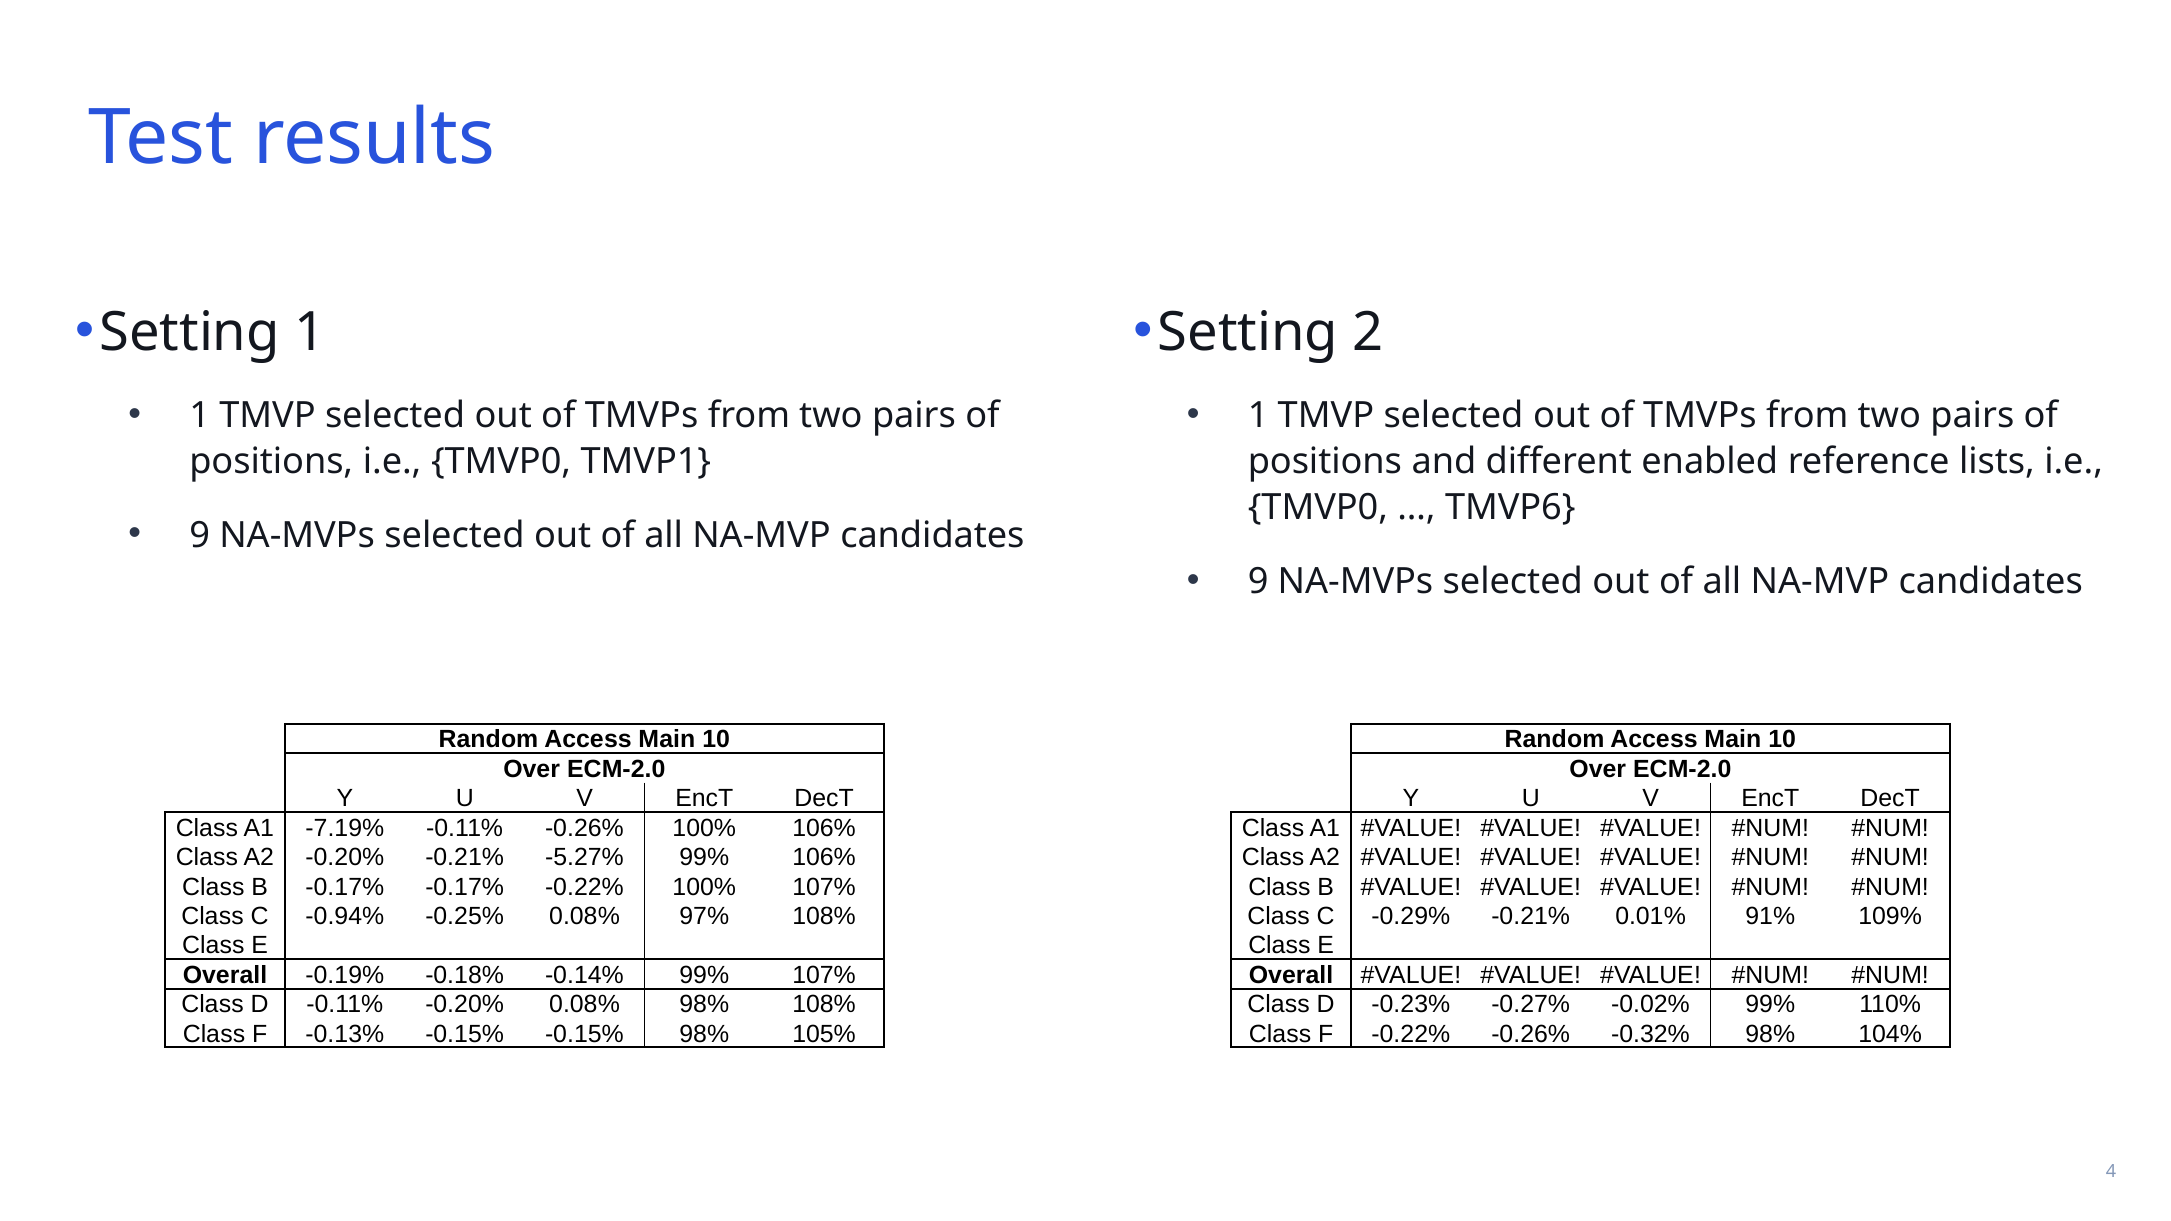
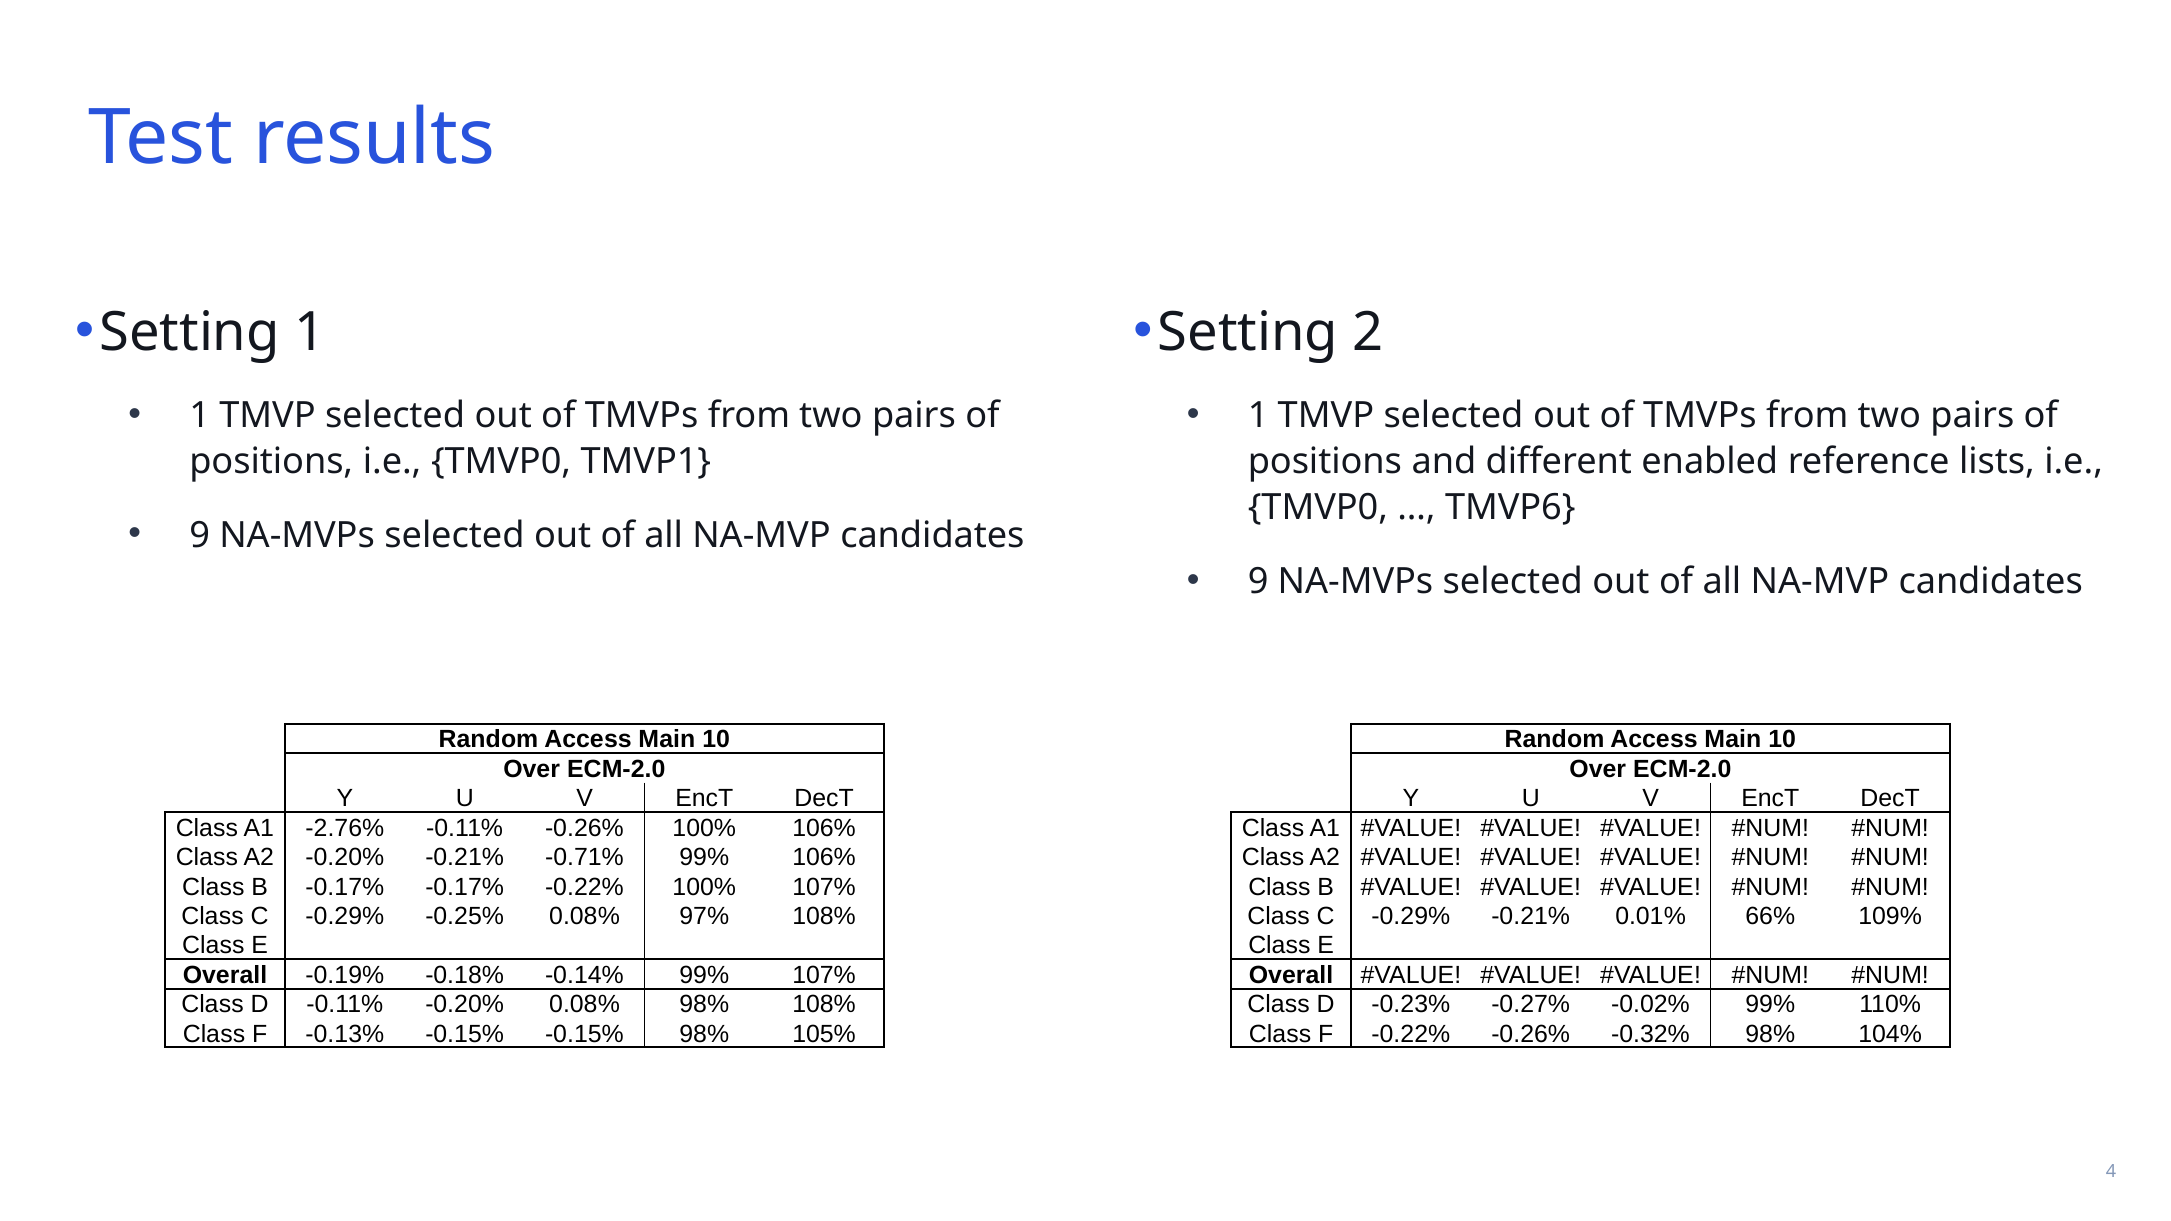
-7.19%: -7.19% -> -2.76% (345, 828)
-5.27%: -5.27% -> -0.71% (584, 858)
-0.94%: -0.94% -> -0.29% (345, 916)
91%: 91% -> 66% (1770, 916)
